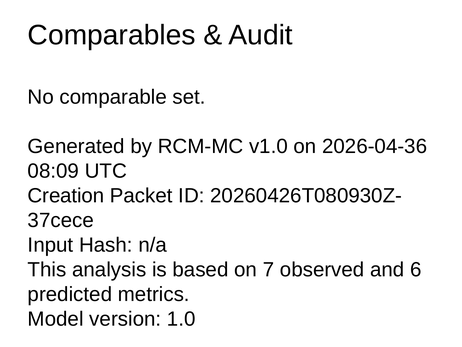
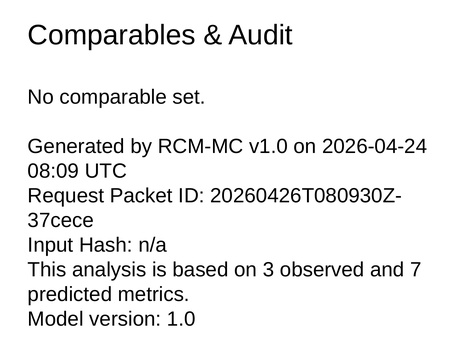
2026-04-36: 2026-04-36 -> 2026-04-24 (375, 146)
Creation: Creation -> Request (66, 195)
7: 7 -> 3 (269, 269)
6: 6 -> 7 (416, 269)
